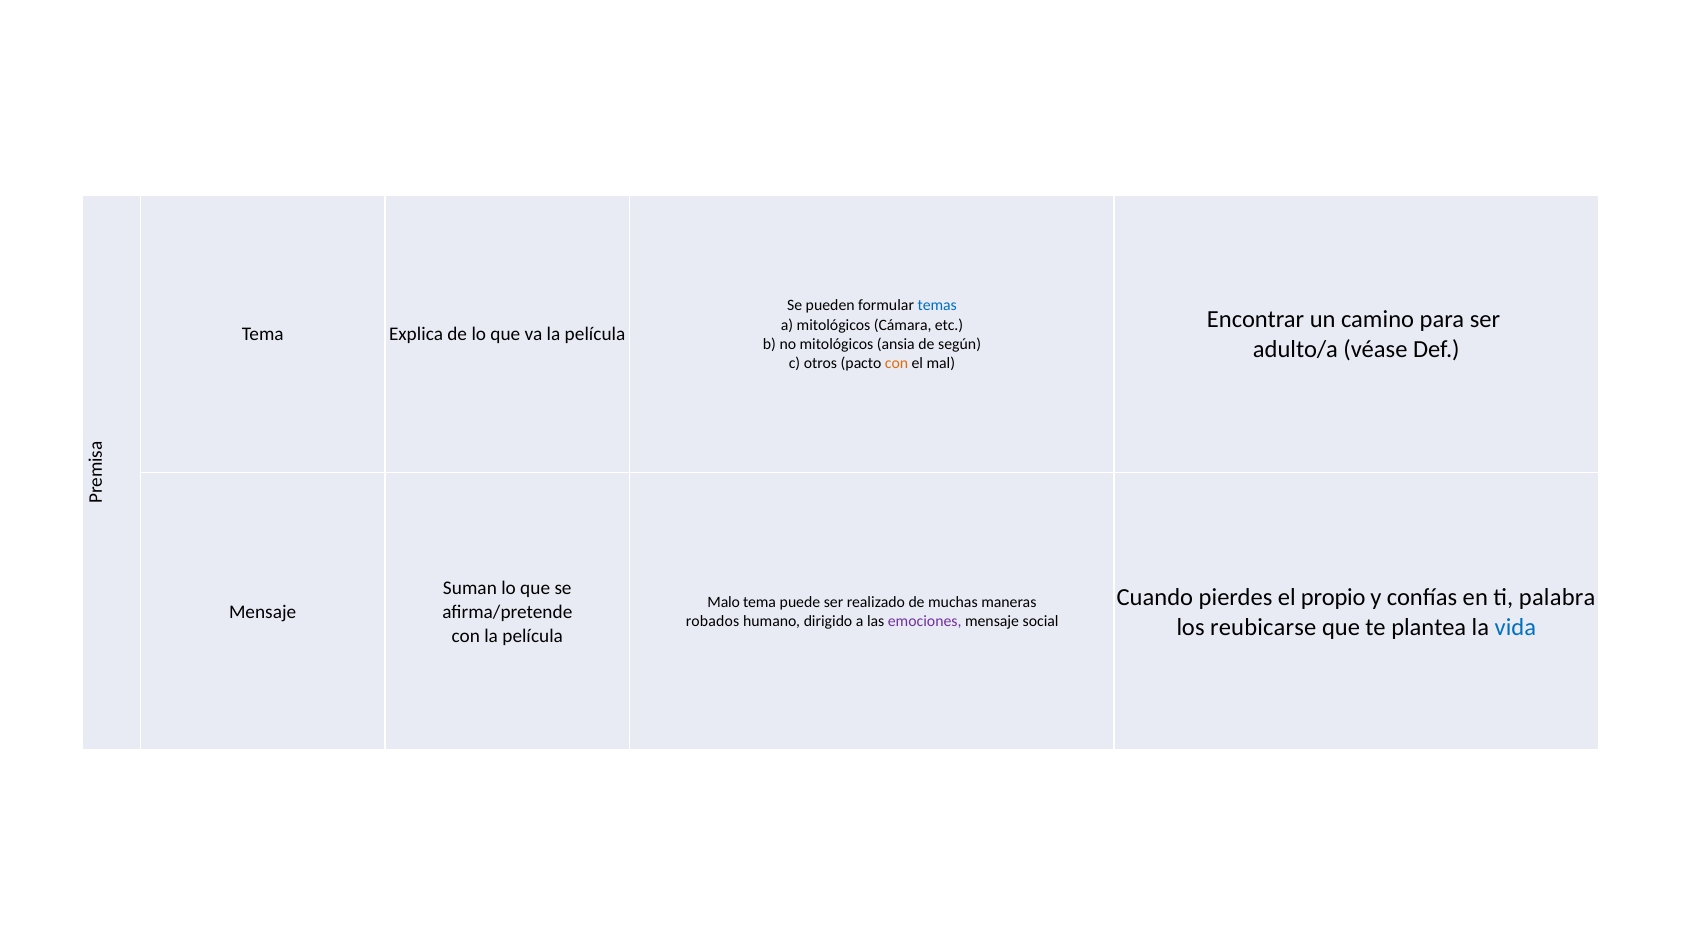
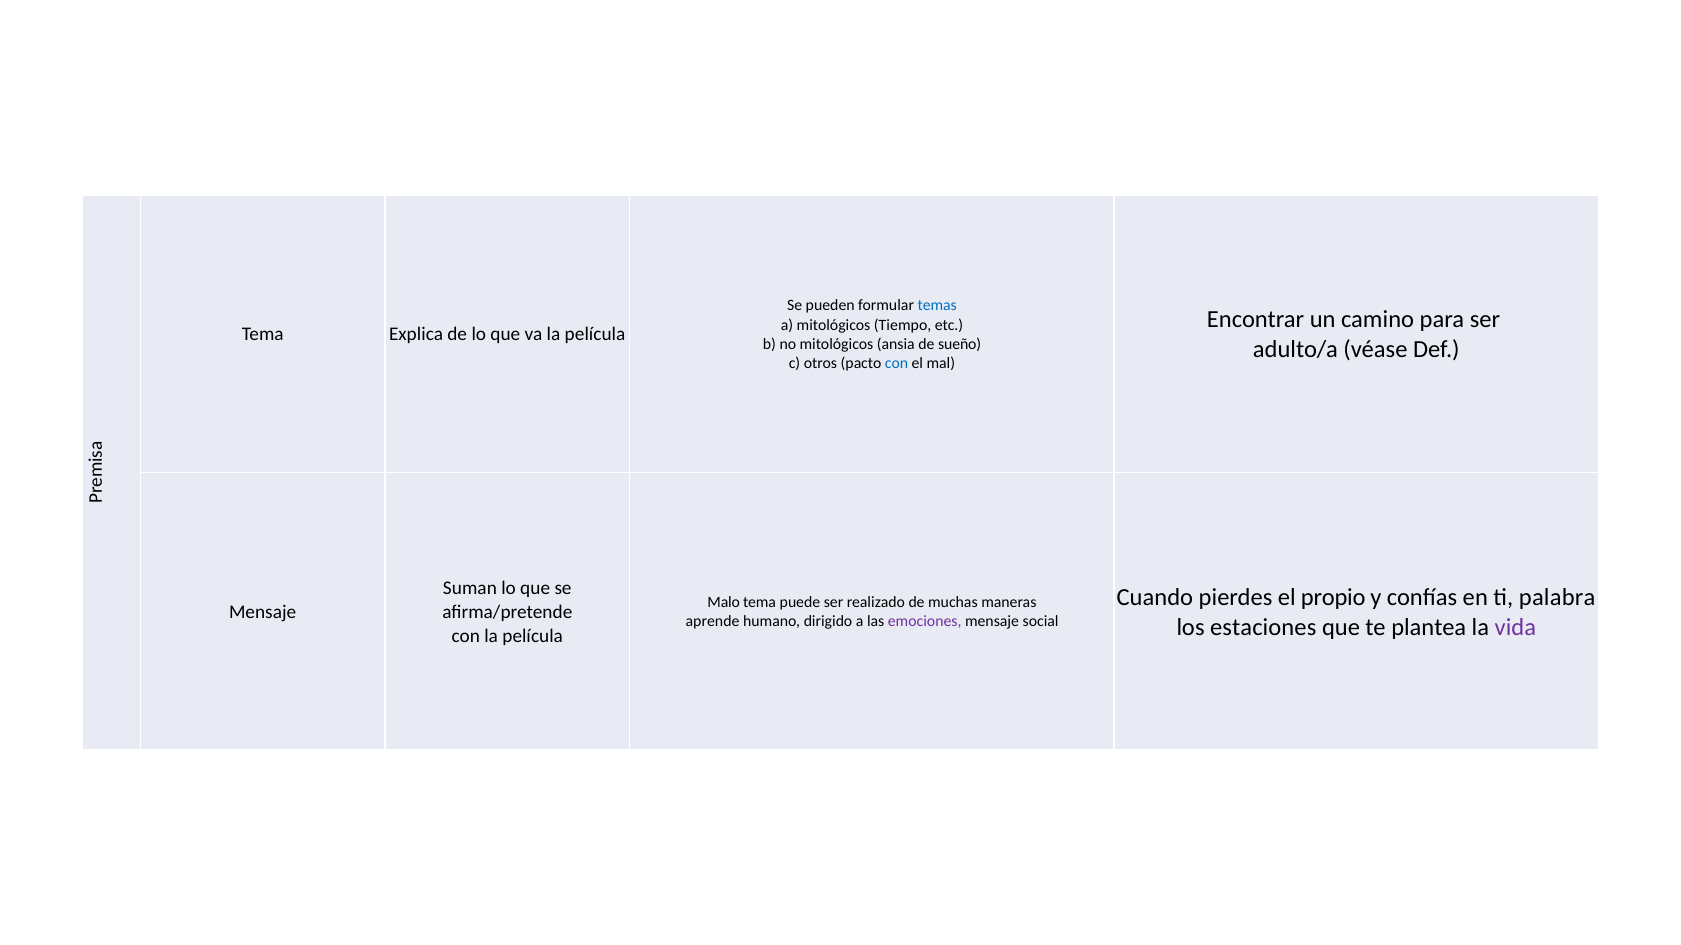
Cámara: Cámara -> Tiempo (903, 325)
según: según -> sueño (960, 344)
con colour: orange -> blue (897, 363)
robados: robados -> aprende (713, 622)
reubicarse: reubicarse -> estaciones (1263, 628)
vida colour: blue -> purple (1515, 628)
